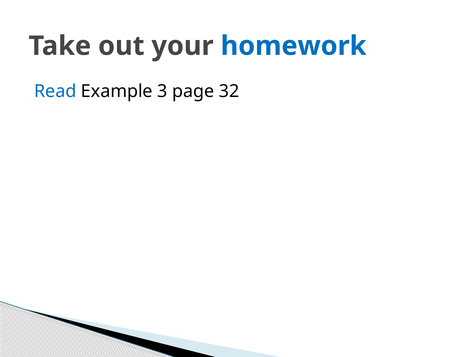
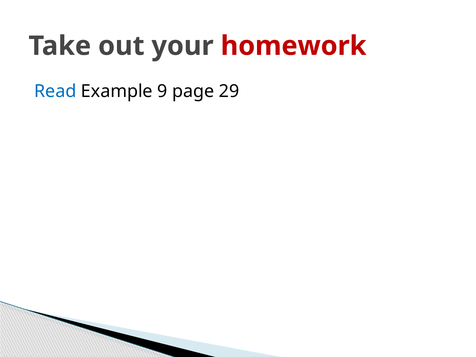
homework colour: blue -> red (294, 46)
3: 3 -> 9 (162, 91)
32: 32 -> 29 (229, 91)
